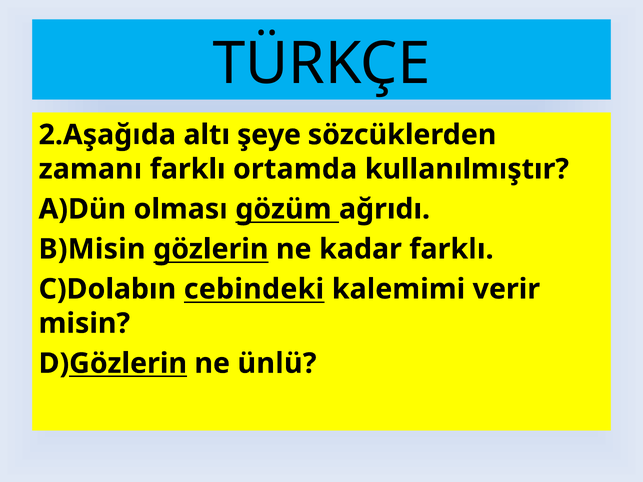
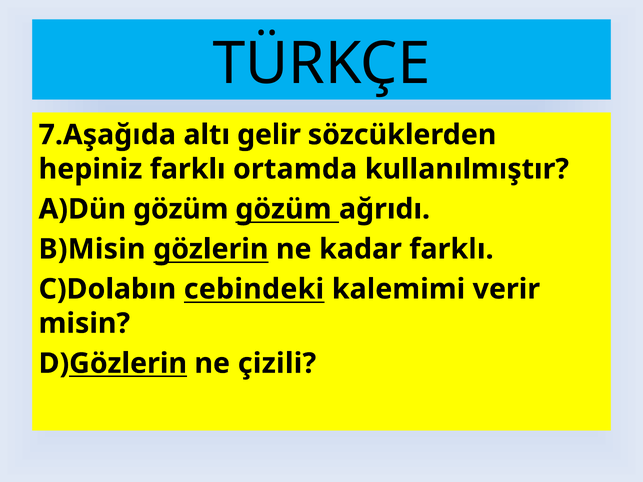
2.Aşağıda: 2.Aşağıda -> 7.Aşağıda (107, 135)
şeye: şeye -> gelir (269, 135)
zamanı: zamanı -> hepiniz (90, 169)
A)Dün olması: olması -> gözüm (181, 209)
ünlü: ünlü -> çizili (277, 364)
